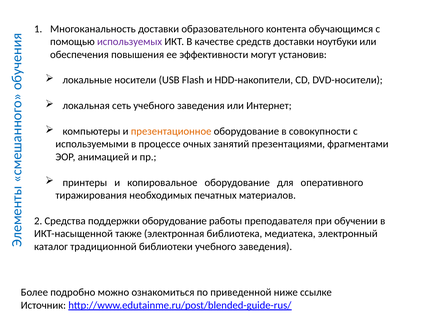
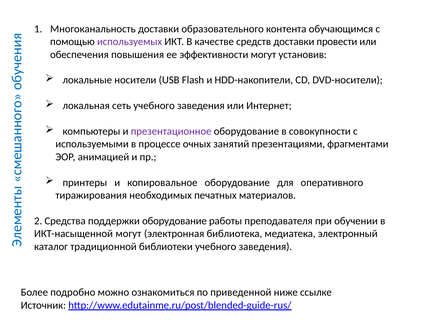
ноутбуки: ноутбуки -> провести (337, 42)
презентационное colour: orange -> purple (171, 131)
ИКТ-насыщенной также: также -> могут (128, 233)
